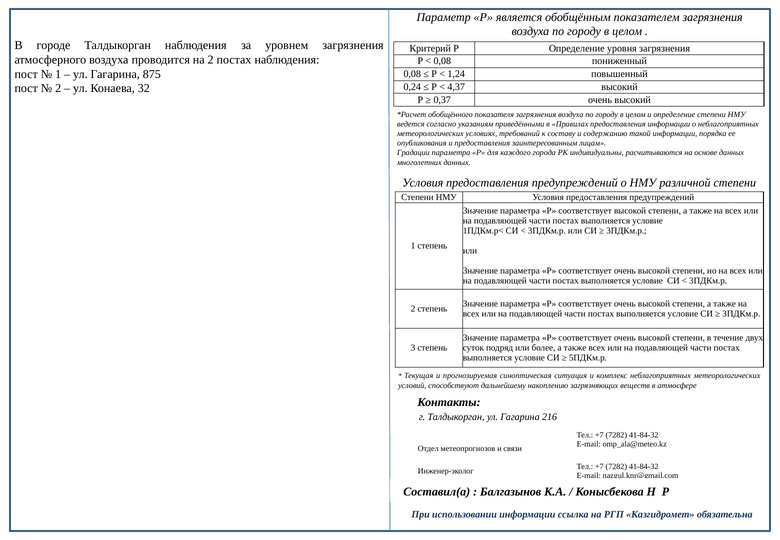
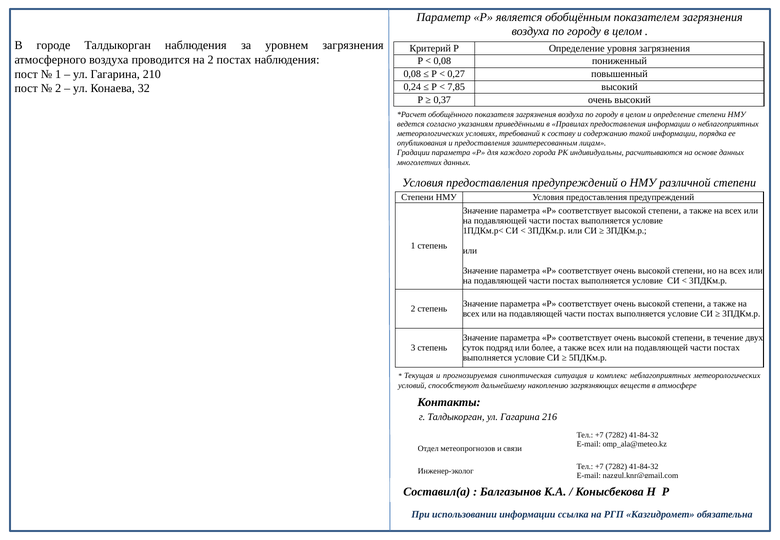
875: 875 -> 210 (152, 74)
1,24: 1,24 -> 0,27 (456, 74)
4,37: 4,37 -> 7,85 (456, 87)
